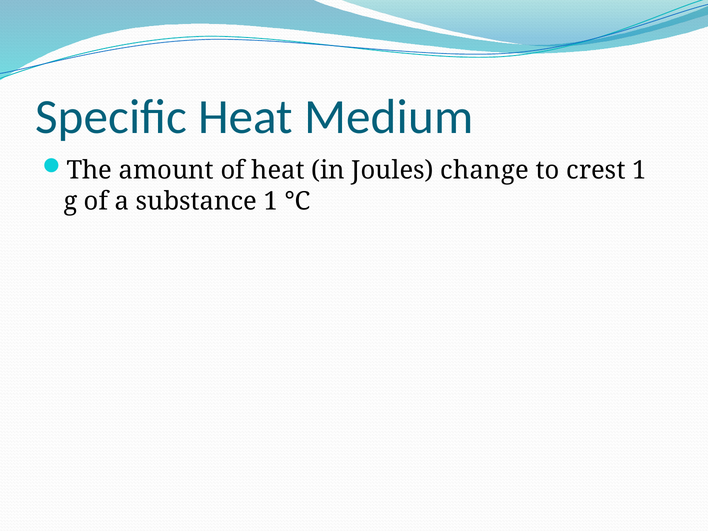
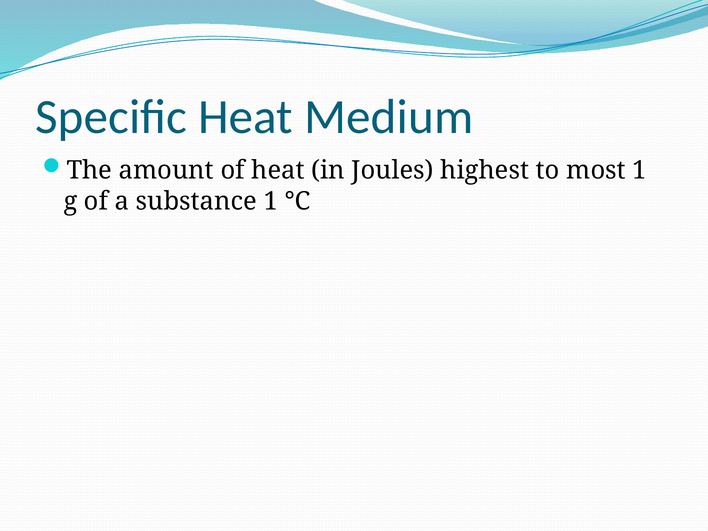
change: change -> highest (485, 170)
crest: crest -> most (596, 170)
